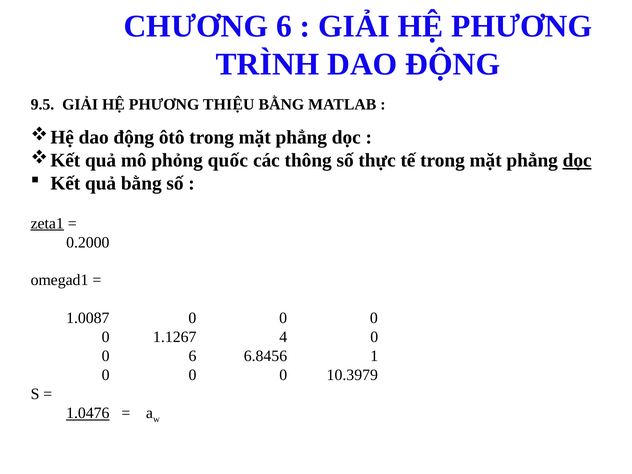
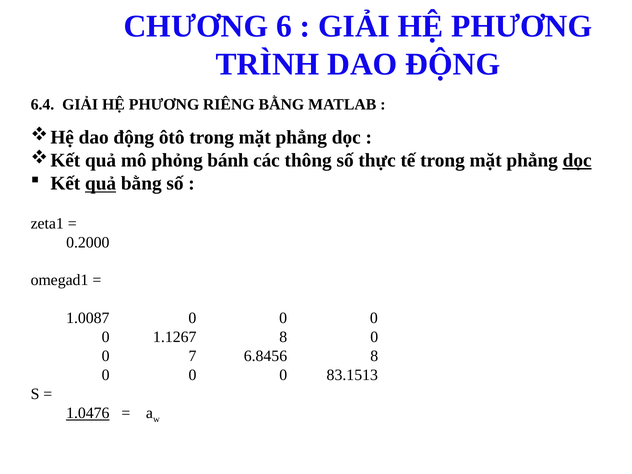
9.5: 9.5 -> 6.4 (42, 104)
THIỆU: THIỆU -> RIÊNG (229, 104)
quốc: quốc -> bánh (228, 160)
quả underline: none -> present (101, 184)
zeta1 underline: present -> none (47, 223)
1.1267 4: 4 -> 8 (283, 337)
0 6: 6 -> 7 (193, 356)
6.8456 1: 1 -> 8 (374, 356)
10.3979: 10.3979 -> 83.1513 (352, 375)
